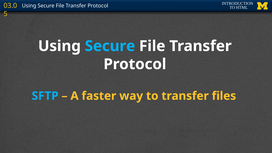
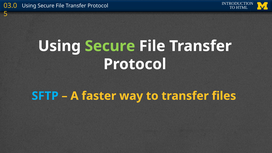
Secure colour: light blue -> light green (110, 46)
